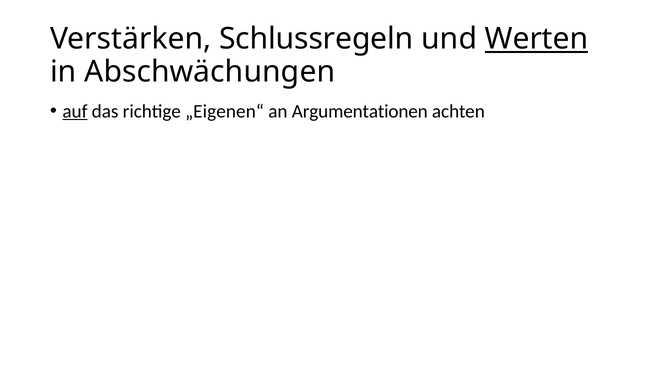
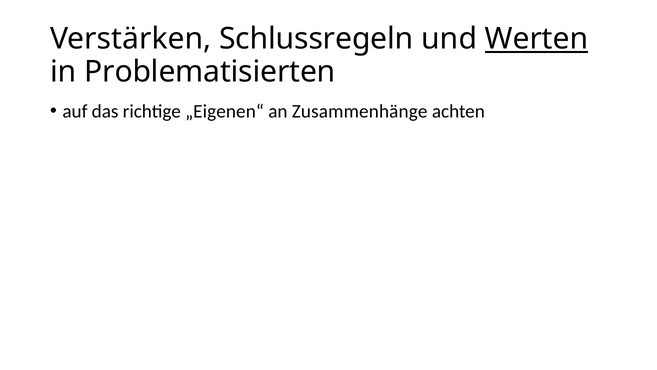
Abschwächungen: Abschwächungen -> Problematisierten (210, 71)
auf underline: present -> none (75, 111)
Argumentationen: Argumentationen -> Zusammenhänge (360, 111)
